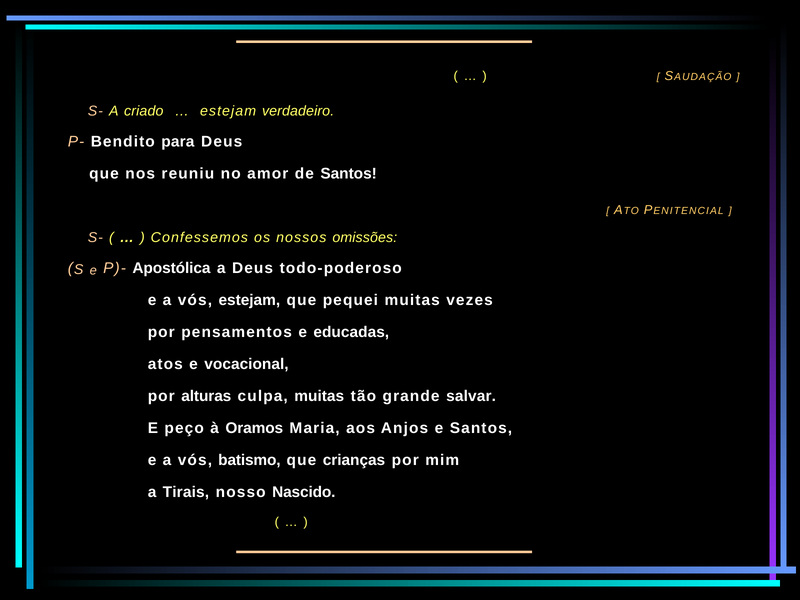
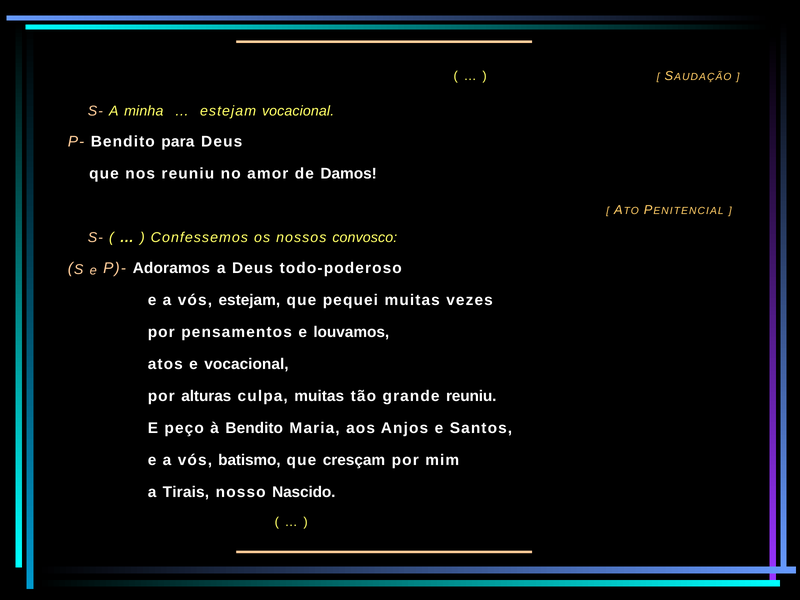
criado: criado -> minha (144, 111)
estejam verdadeiro: verdadeiro -> vocacional (298, 111)
de Santos: Santos -> Damos (349, 174)
omissões: omissões -> convosco (365, 238)
Apostólica: Apostólica -> Adoramos (171, 268)
educadas: educadas -> louvamos (351, 332)
grande salvar: salvar -> reuniu (471, 396)
à Oramos: Oramos -> Bendito (254, 428)
crianças: crianças -> cresçam (354, 460)
